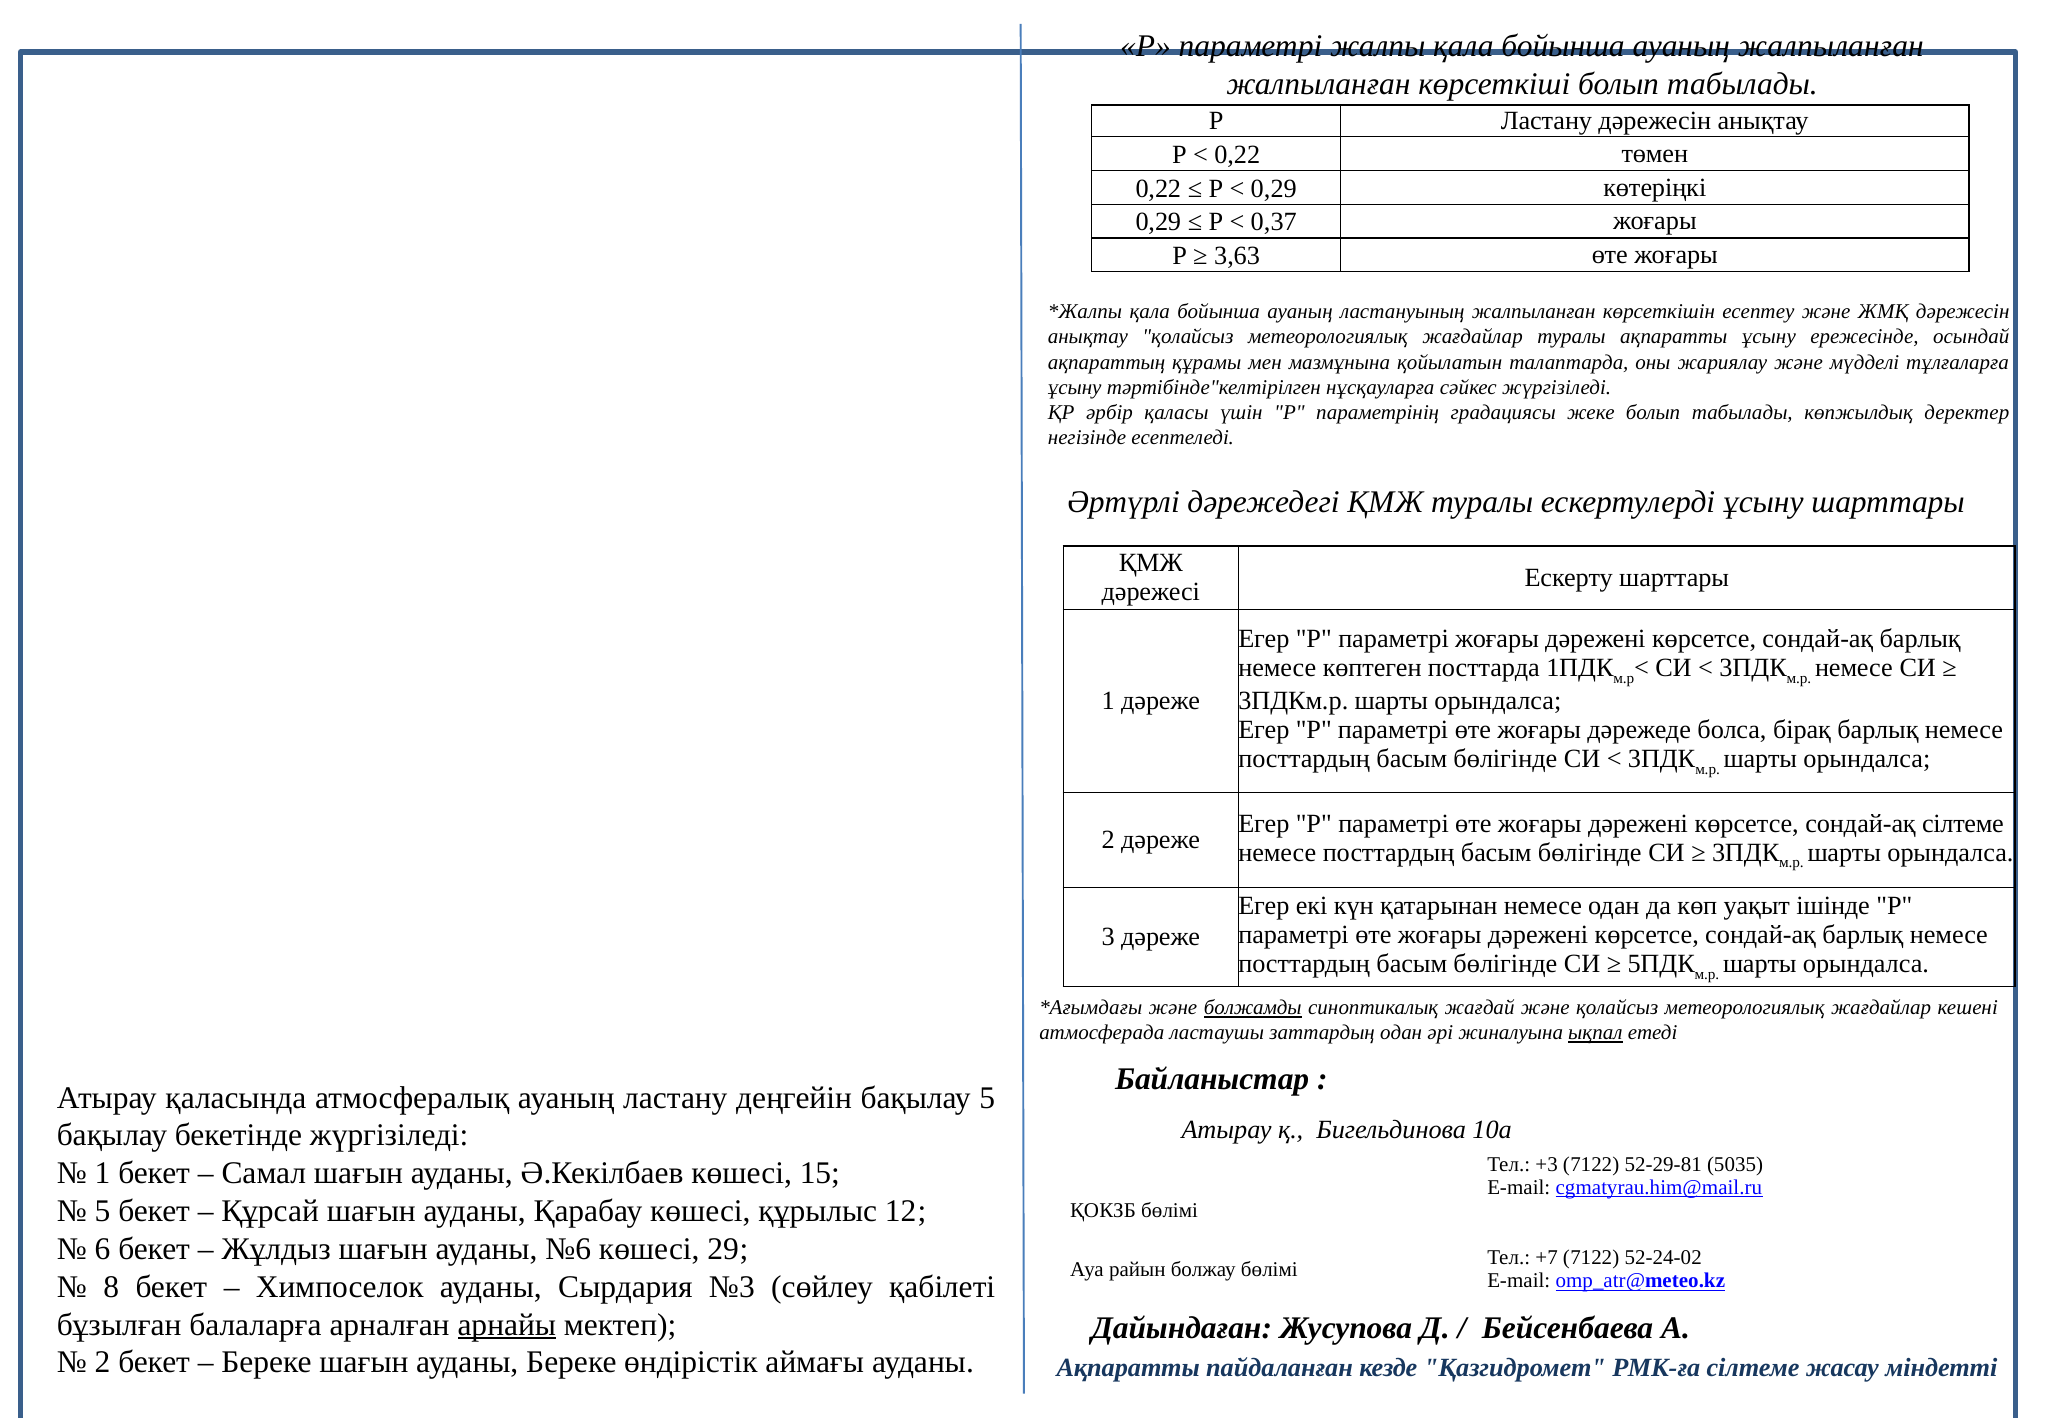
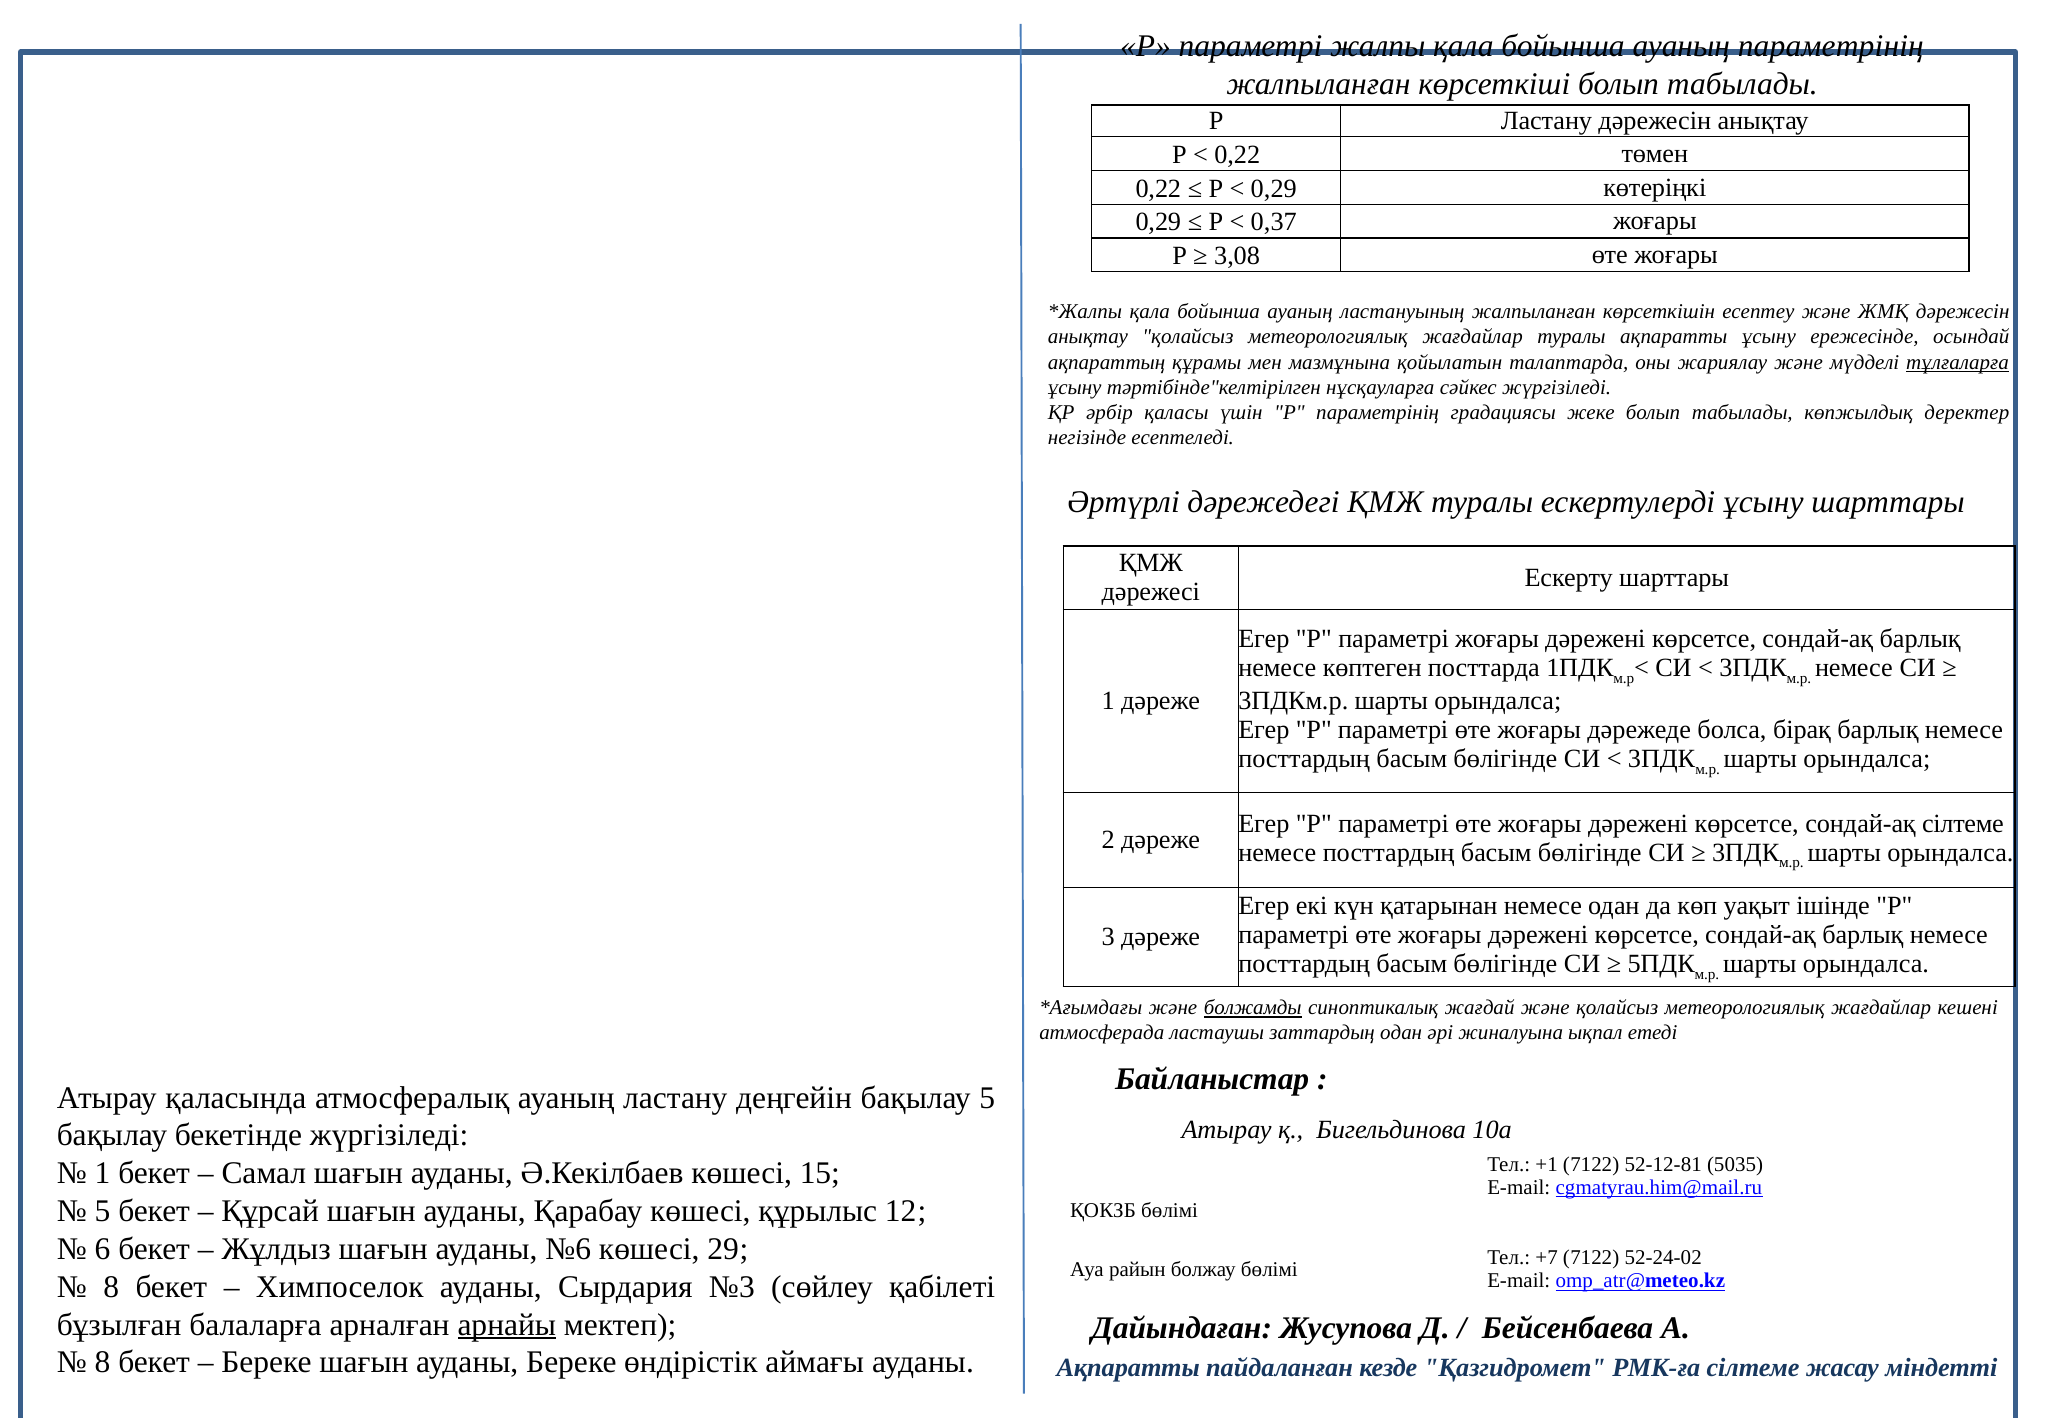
ауаның жалпыланған: жалпыланған -> параметрінің (1831, 46)
3,63: 3,63 -> 3,08 (1237, 256)
тұлғаларға underline: none -> present (1958, 362)
ықпал underline: present -> none (1595, 1033)
+3: +3 -> +1 (1547, 1164)
52-29-81: 52-29-81 -> 52-12-81 (1663, 1164)
2: 2 -> 8 (103, 1362)
